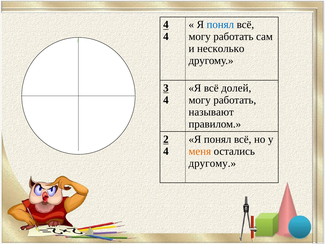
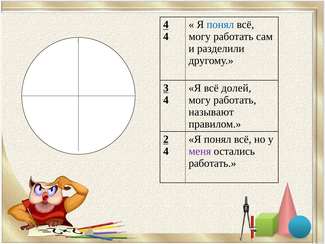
несколько: несколько -> разделили (221, 49)
меня colour: orange -> purple (200, 151)
другому: другому -> работать (212, 163)
